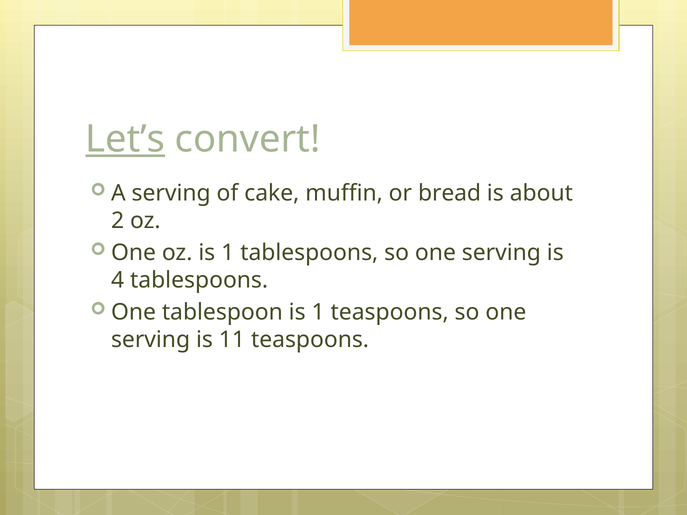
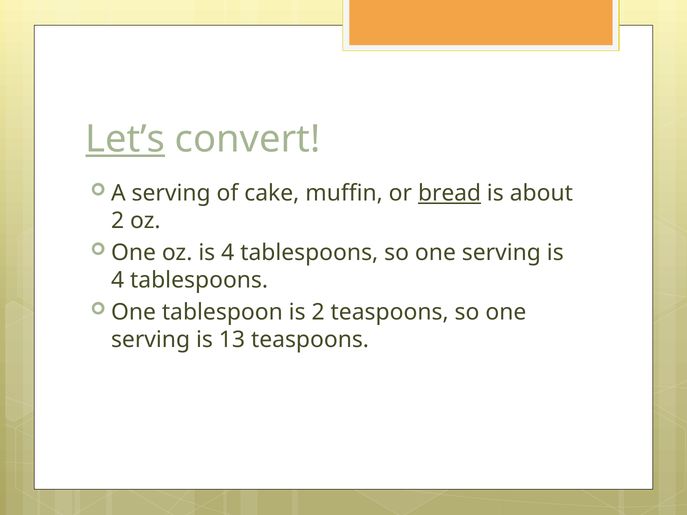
bread underline: none -> present (450, 193)
oz is 1: 1 -> 4 (228, 253)
tablespoon is 1: 1 -> 2 (318, 312)
11: 11 -> 13 (232, 340)
